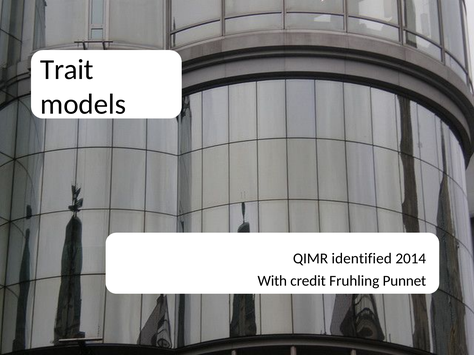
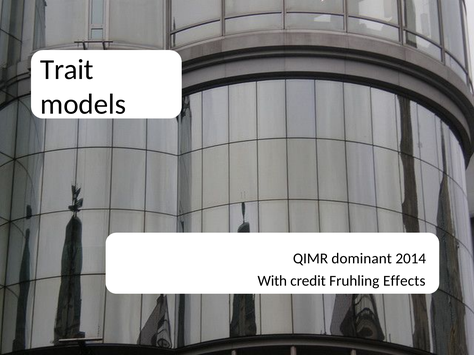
identified: identified -> dominant (362, 259)
Punnet: Punnet -> Effects (404, 281)
